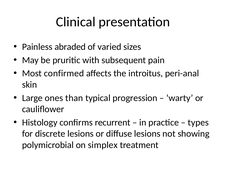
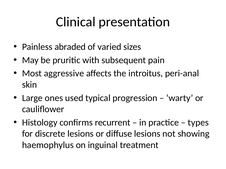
confirmed: confirmed -> aggressive (64, 74)
than: than -> used (74, 98)
polymicrobial: polymicrobial -> haemophylus (48, 145)
simplex: simplex -> inguinal (103, 145)
